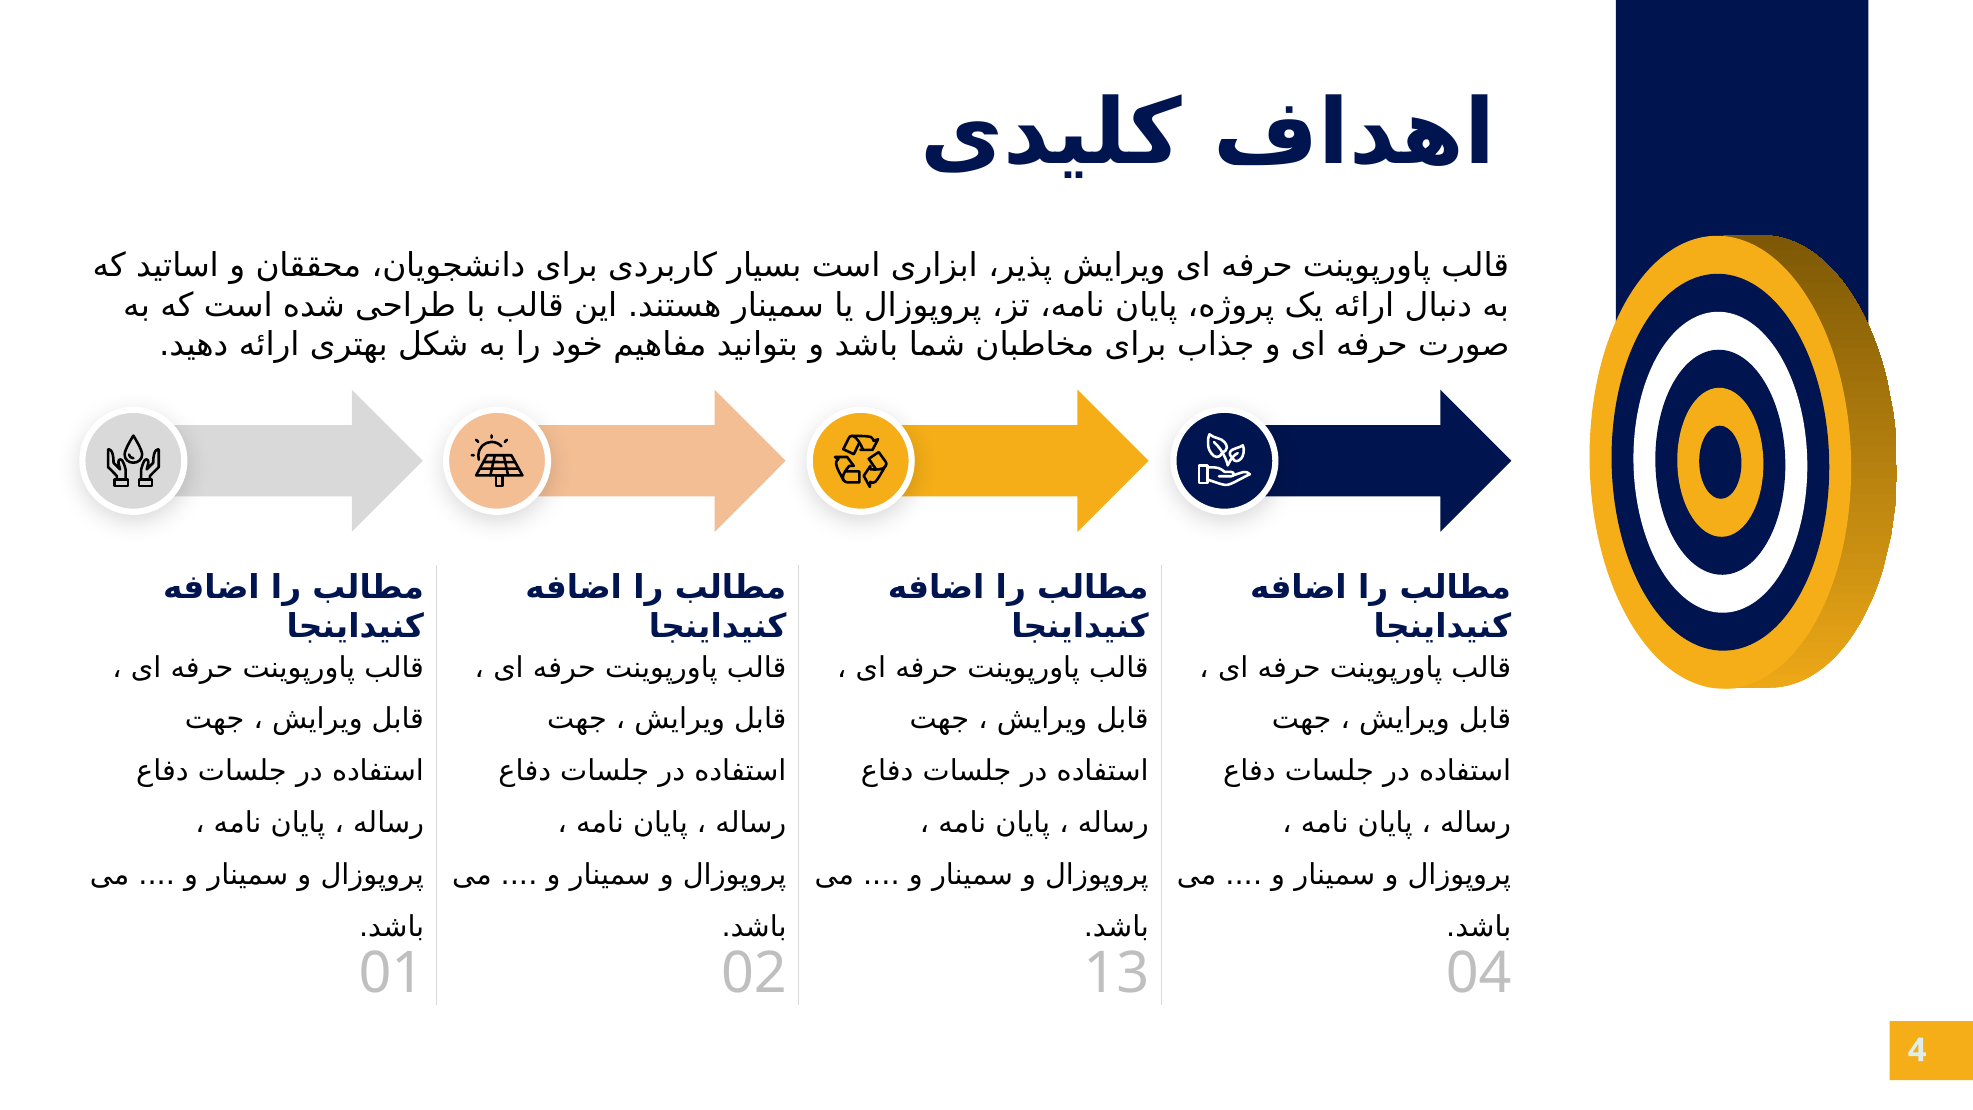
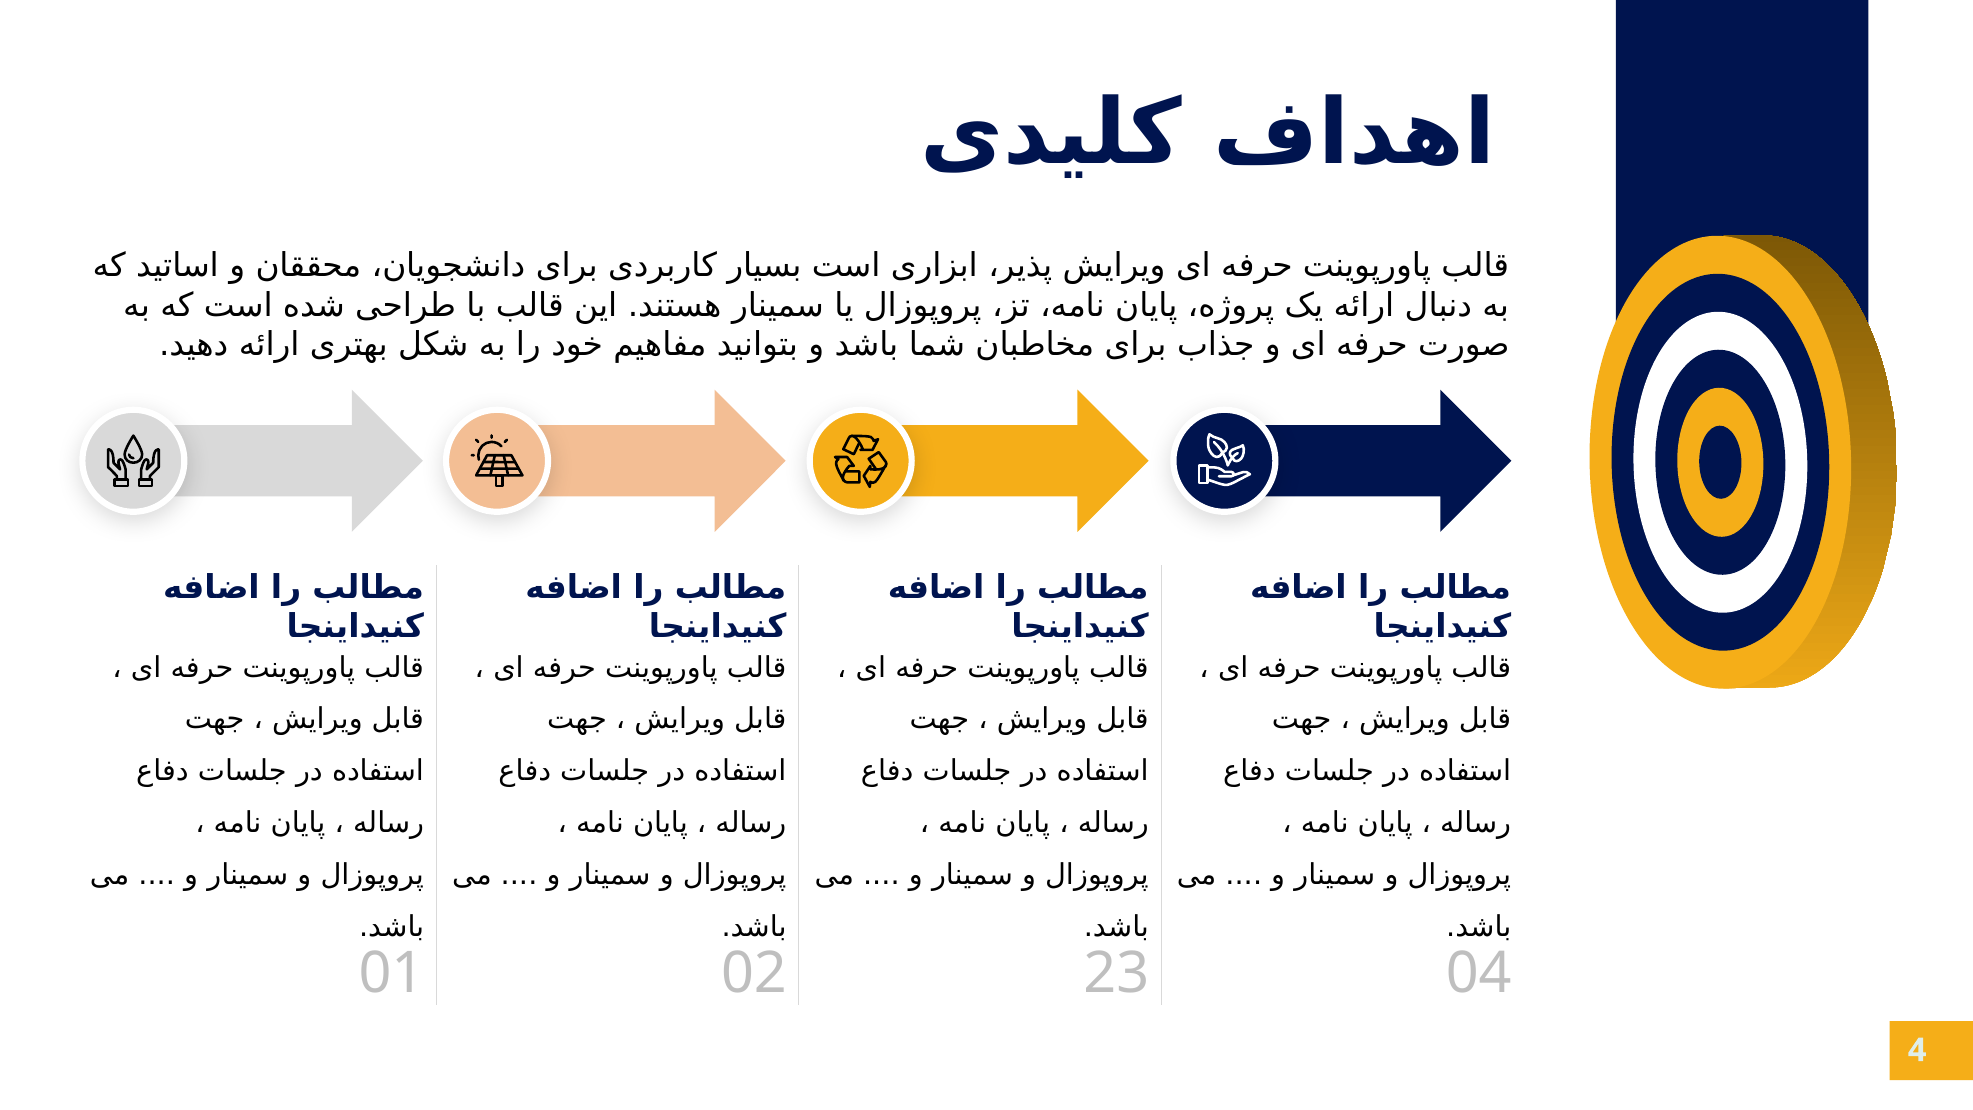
13: 13 -> 23 (1116, 973)
